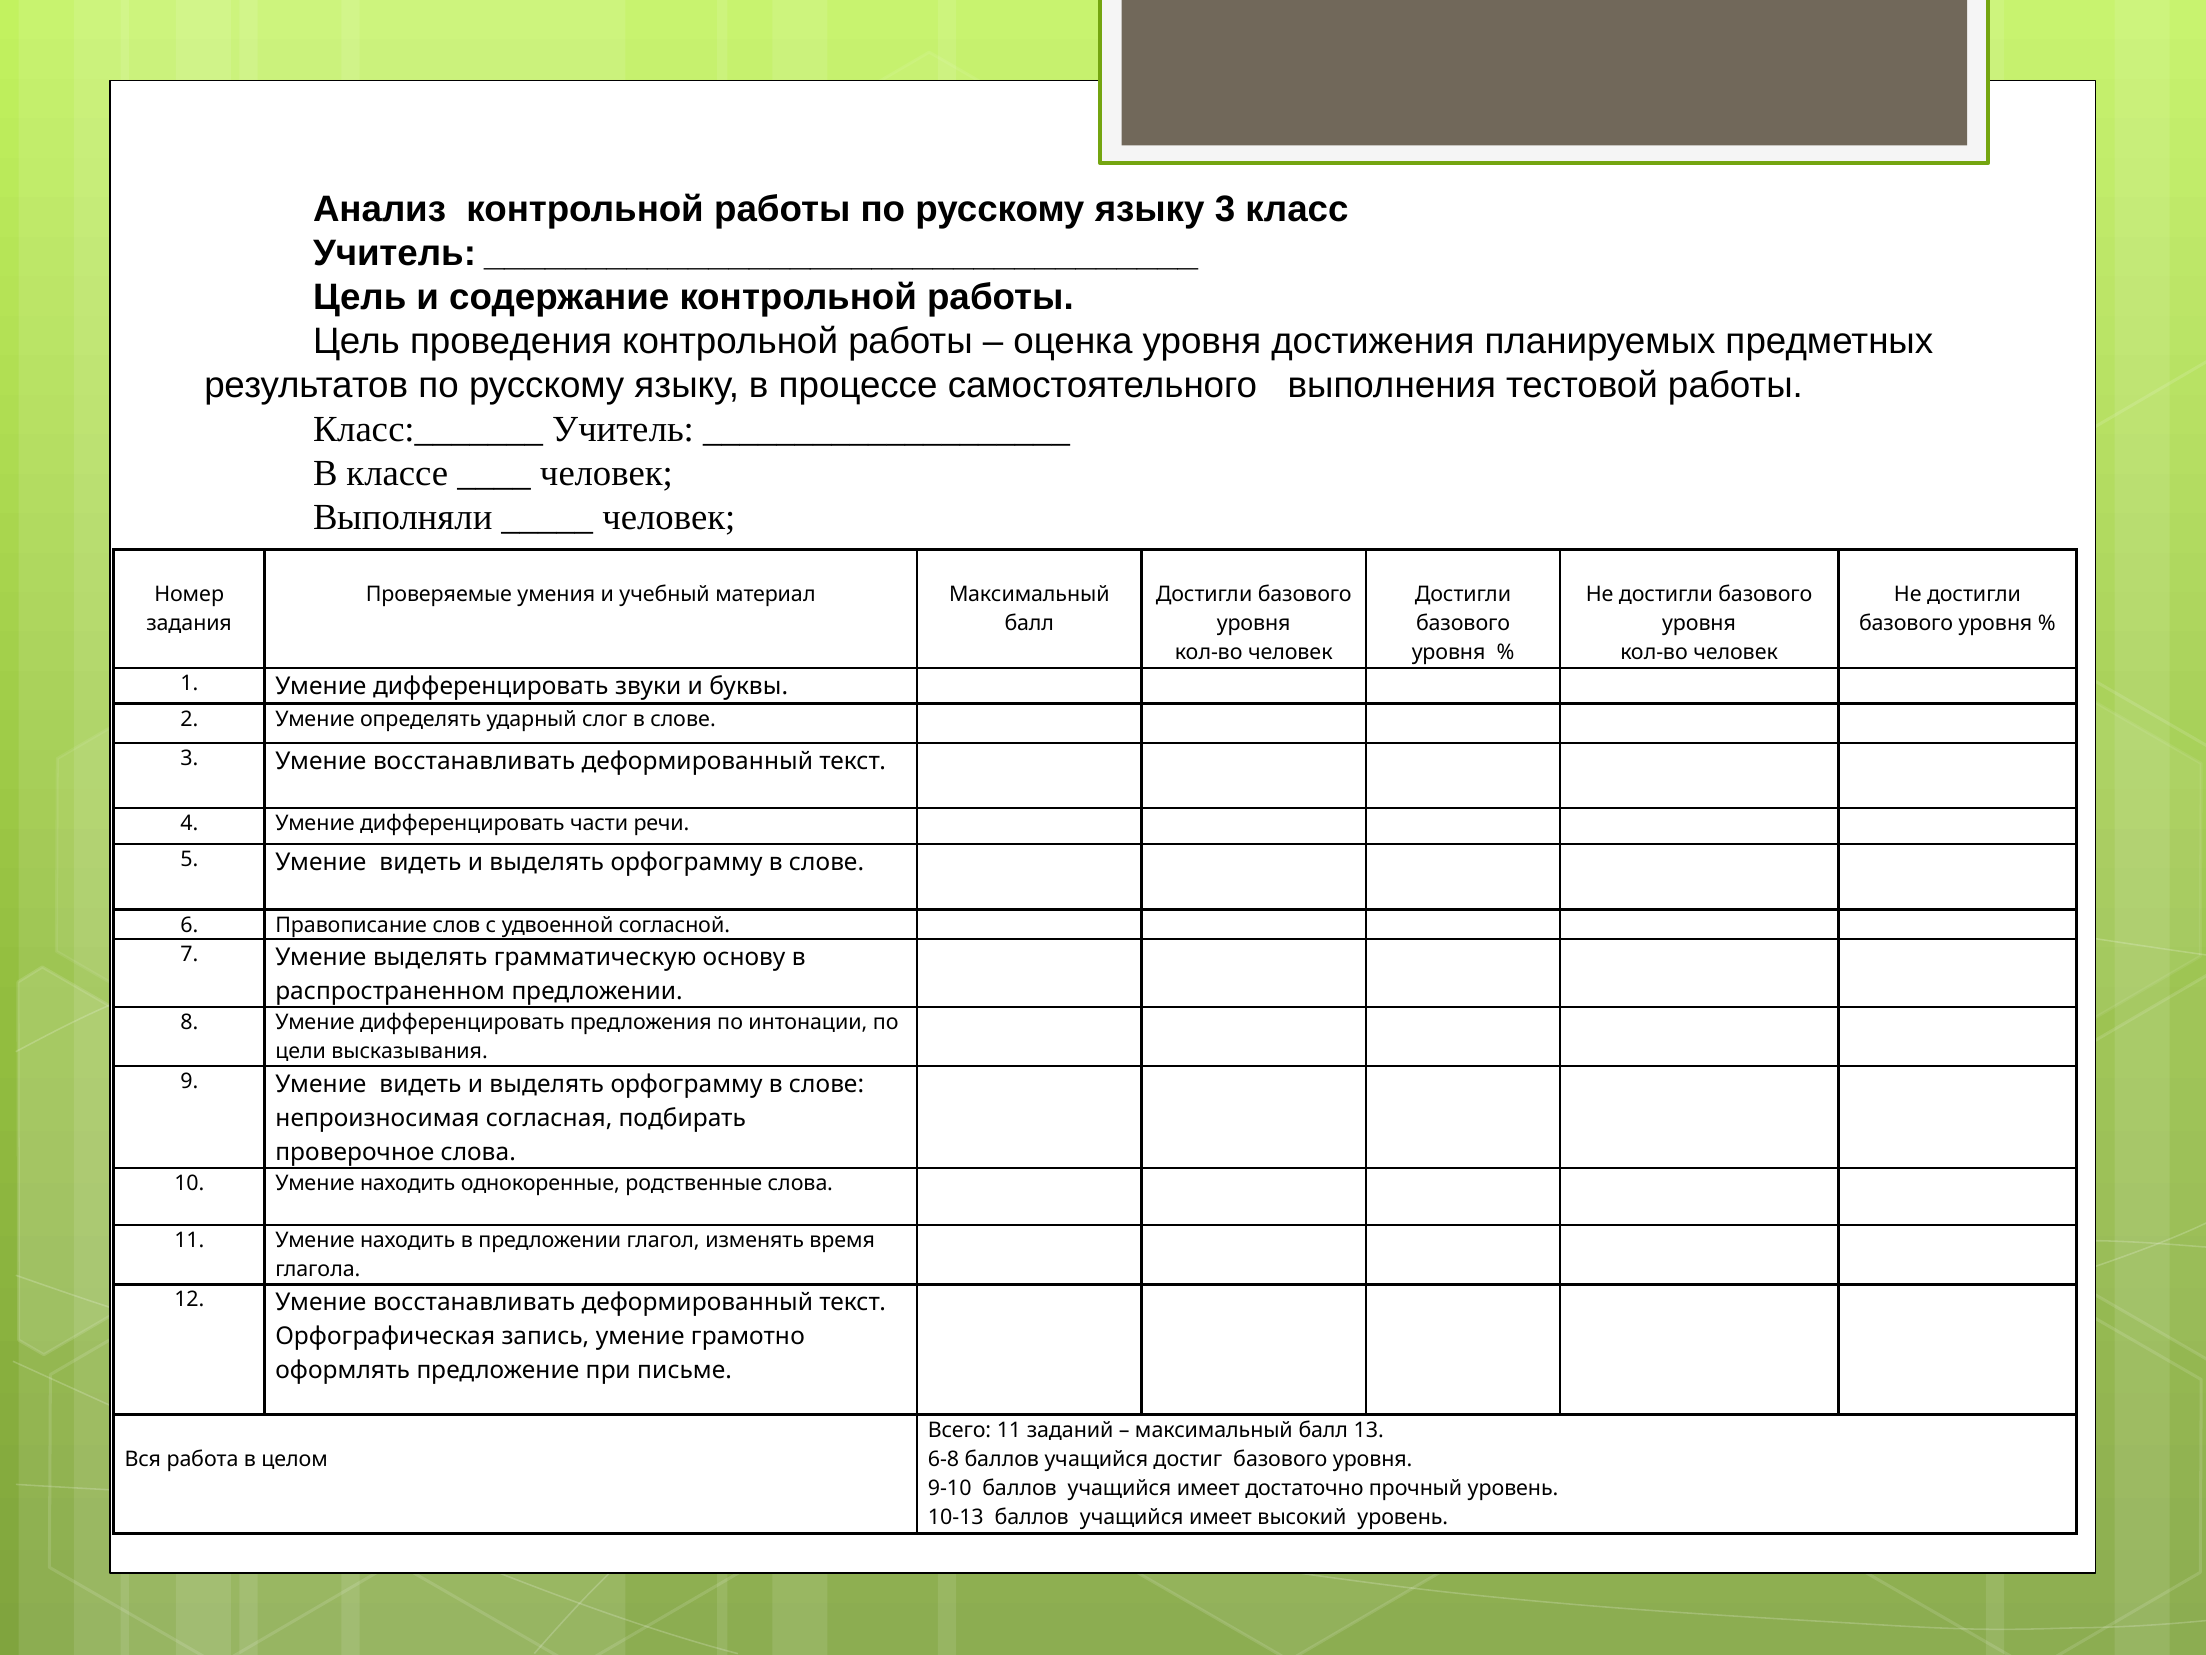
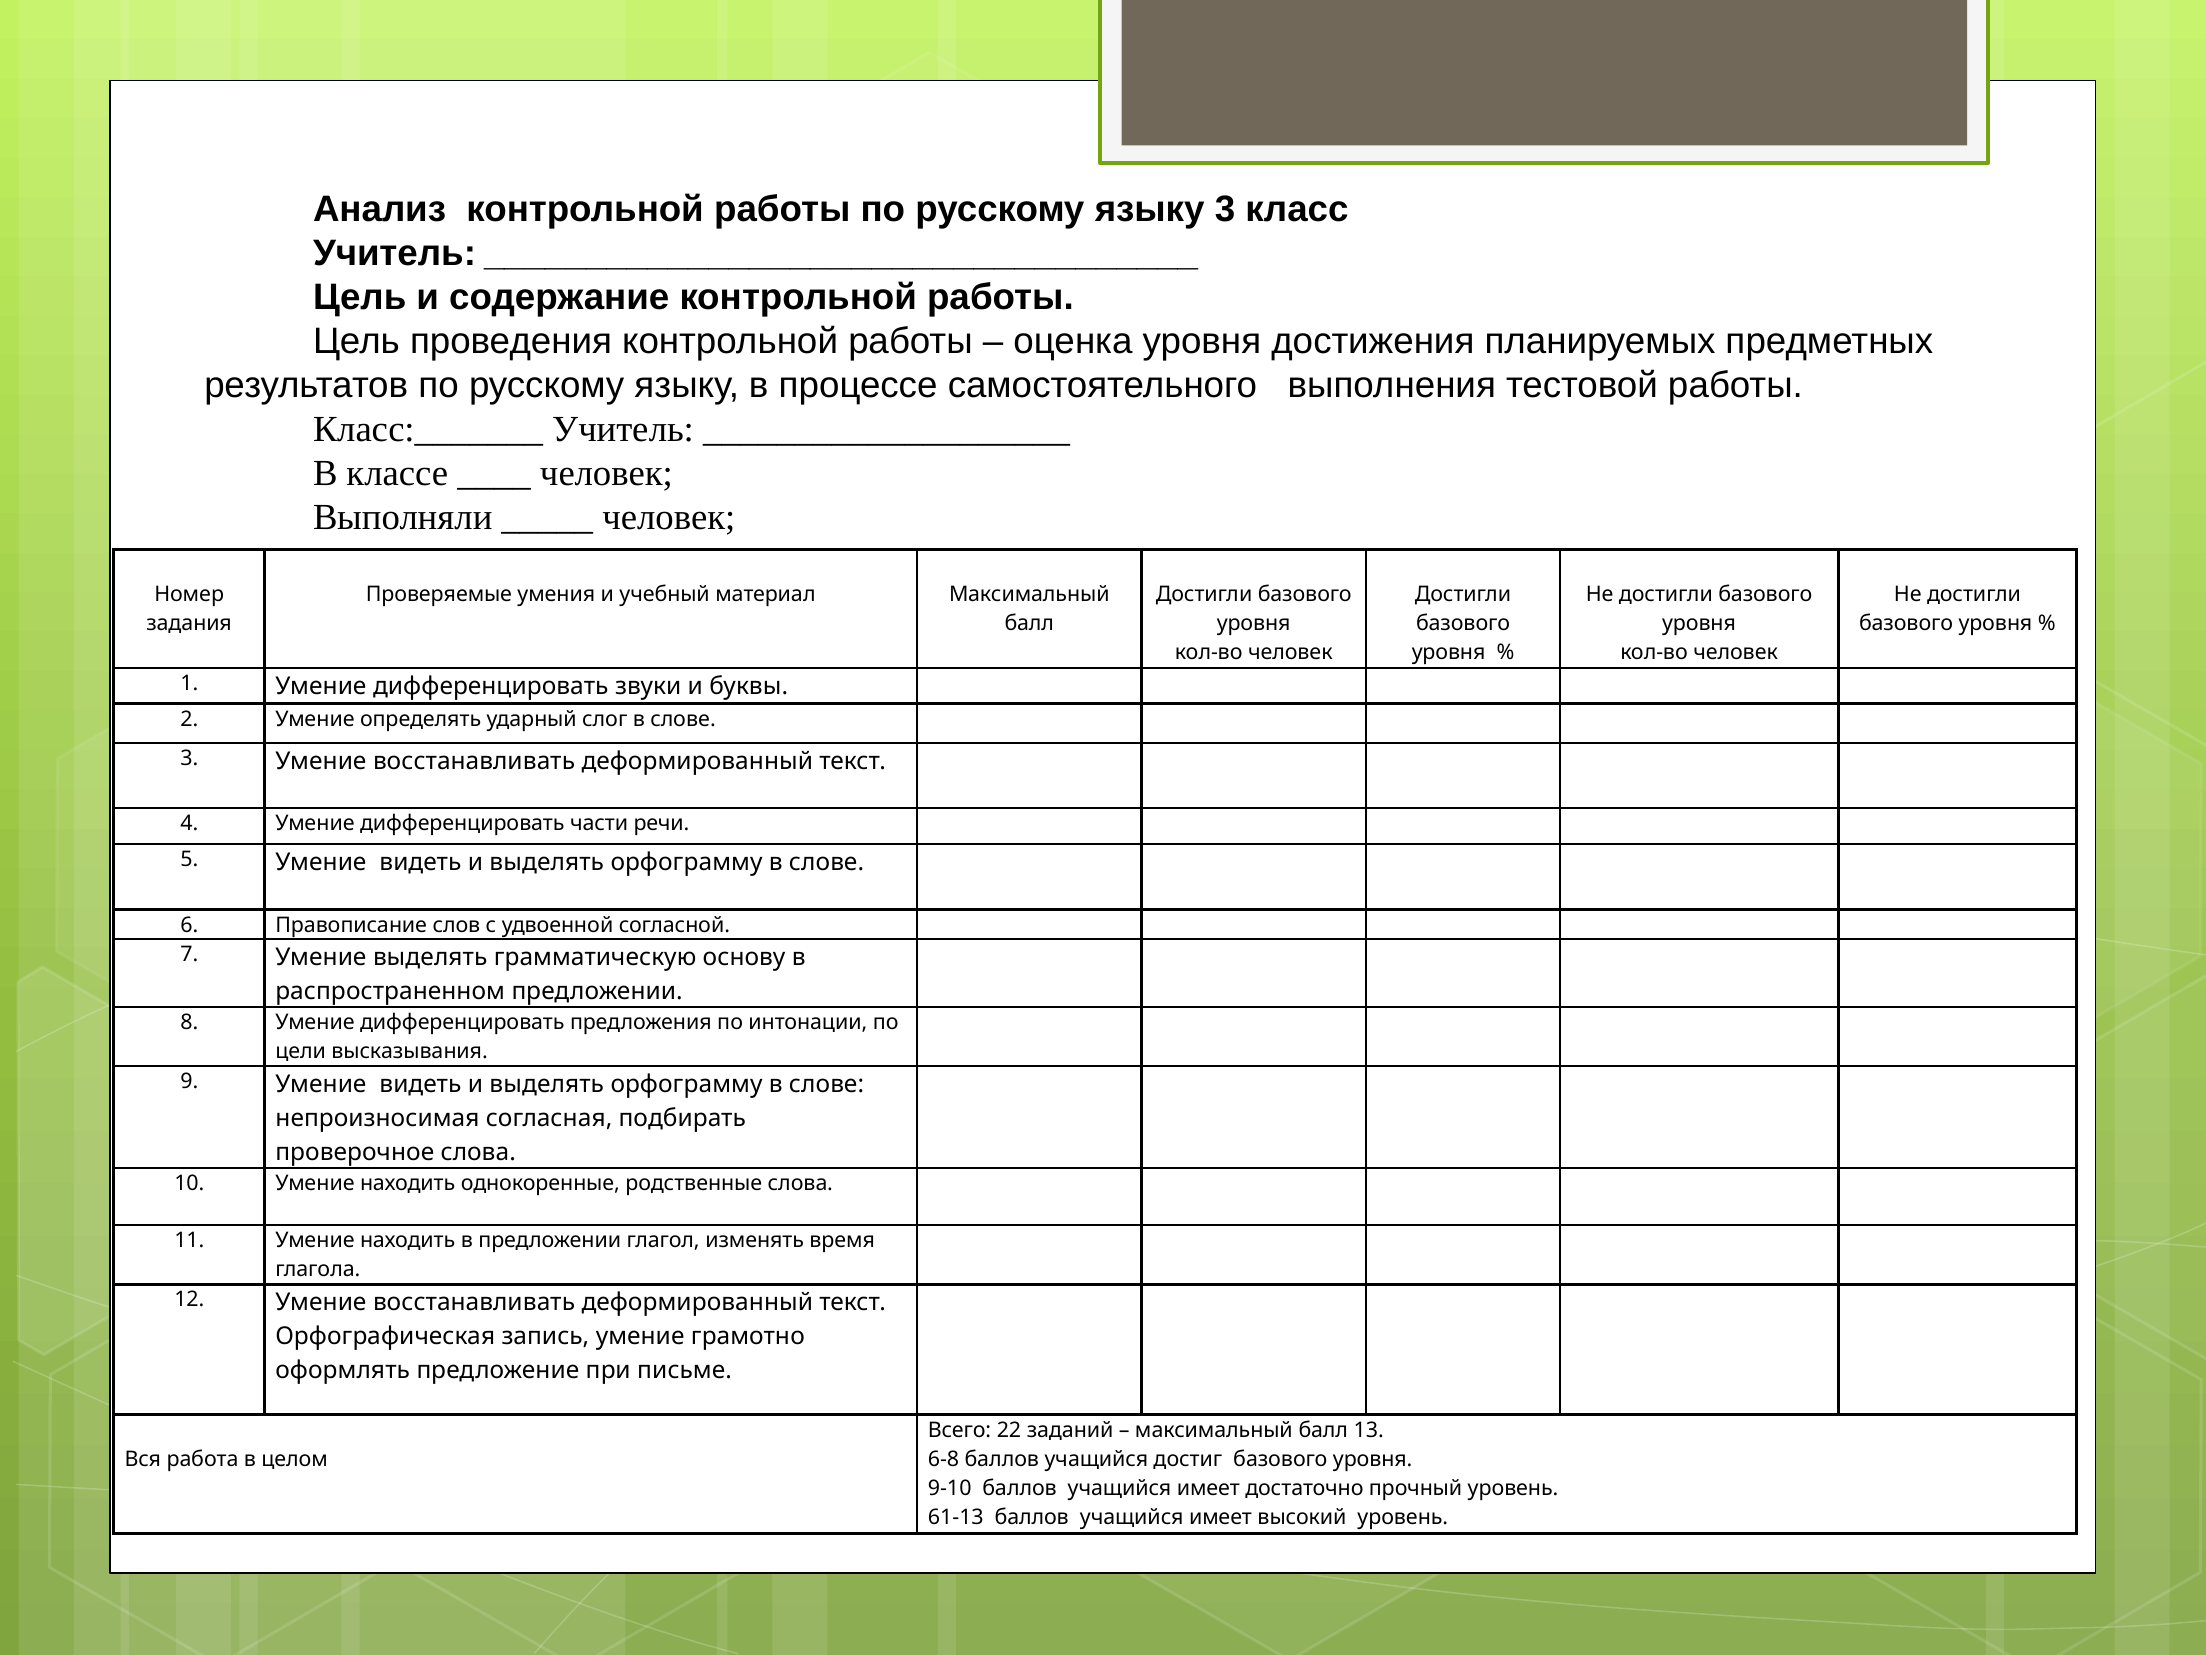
Всего 11: 11 -> 22 (1009, 1430)
10-13: 10-13 -> 61-13 (956, 1517)
